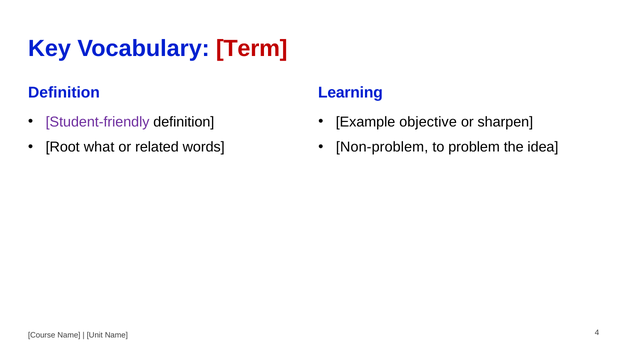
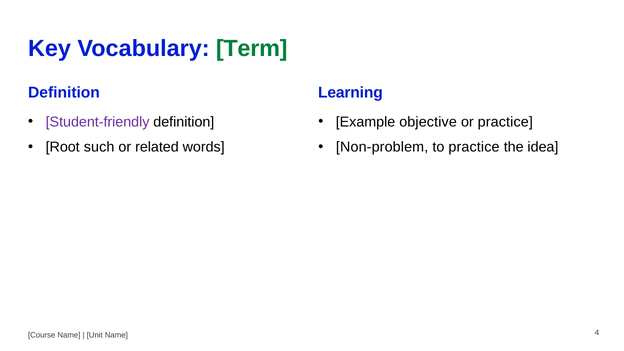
Term colour: red -> green (252, 48)
or sharpen: sharpen -> practice (505, 122)
what: what -> such (99, 147)
to problem: problem -> practice (474, 147)
